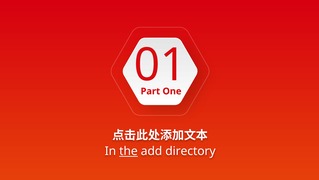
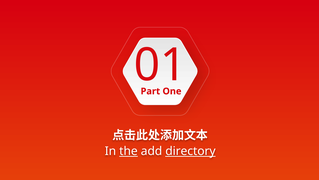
directory underline: none -> present (190, 151)
